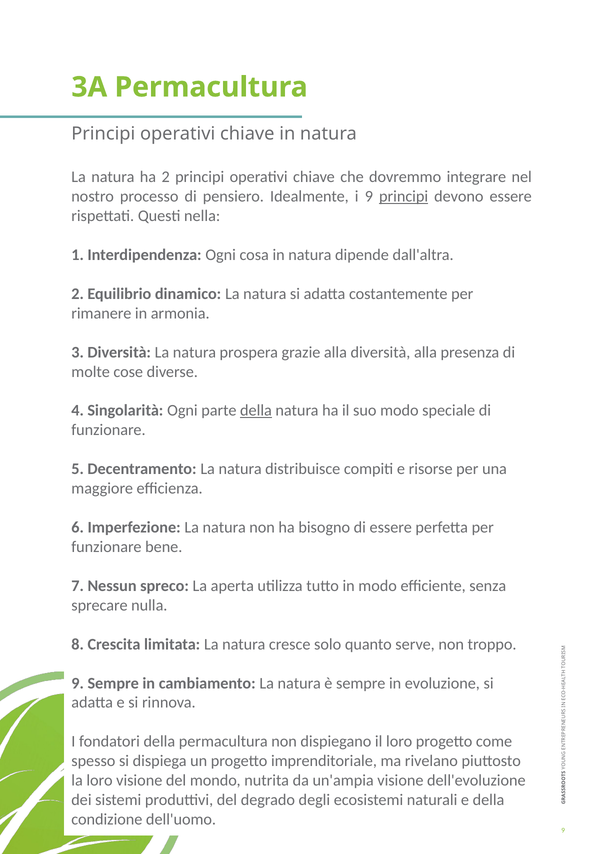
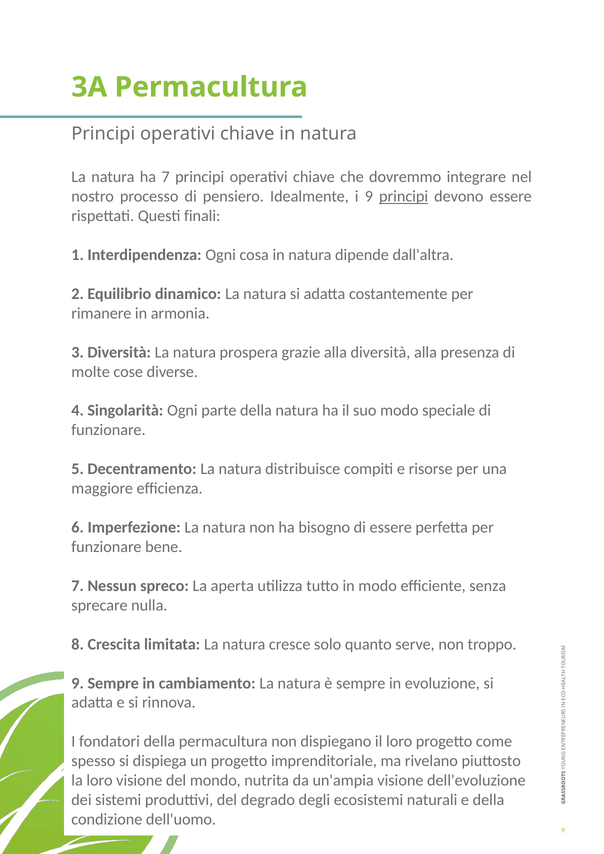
ha 2: 2 -> 7 (166, 177)
nella: nella -> finali (202, 216)
della underline: present -> none (256, 411)
